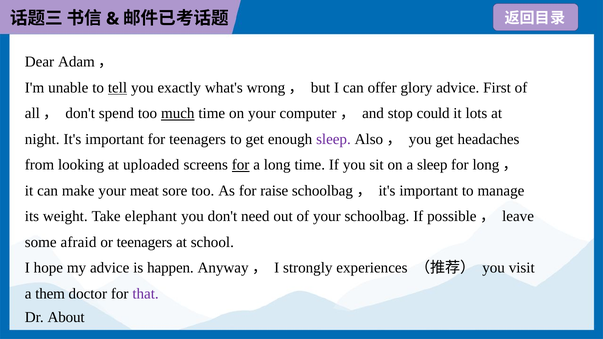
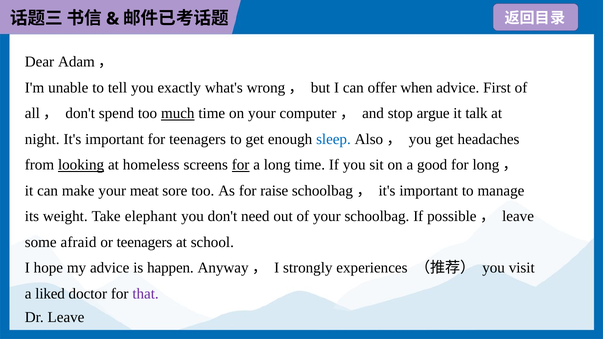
tell underline: present -> none (117, 88)
glory: glory -> when (417, 88)
could: could -> argue (433, 114)
lots: lots -> talk (477, 114)
sleep colour: purple -> blue (333, 139)
looking underline: none -> present (81, 165)
uploaded: uploaded -> homeless (151, 165)
a sleep: sleep -> good (432, 165)
them: them -> liked (50, 294)
Dr About: About -> Leave (66, 318)
